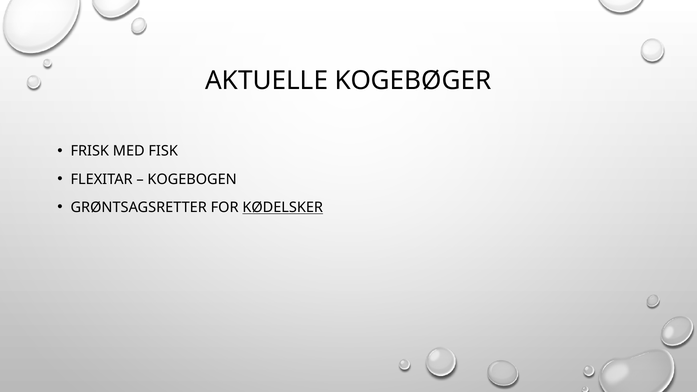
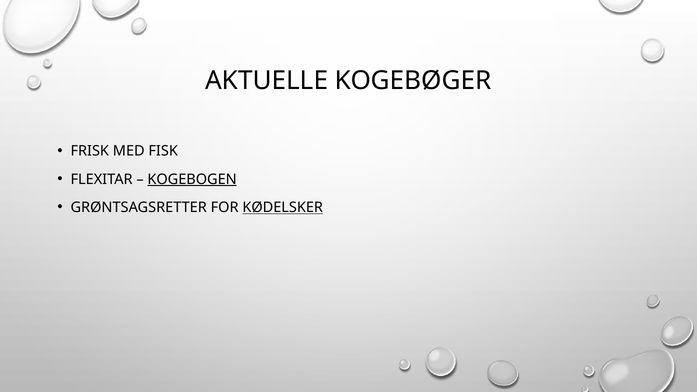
KOGEBOGEN underline: none -> present (192, 179)
